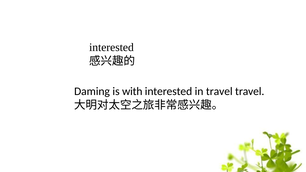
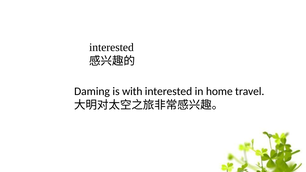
in travel: travel -> home (219, 91)
